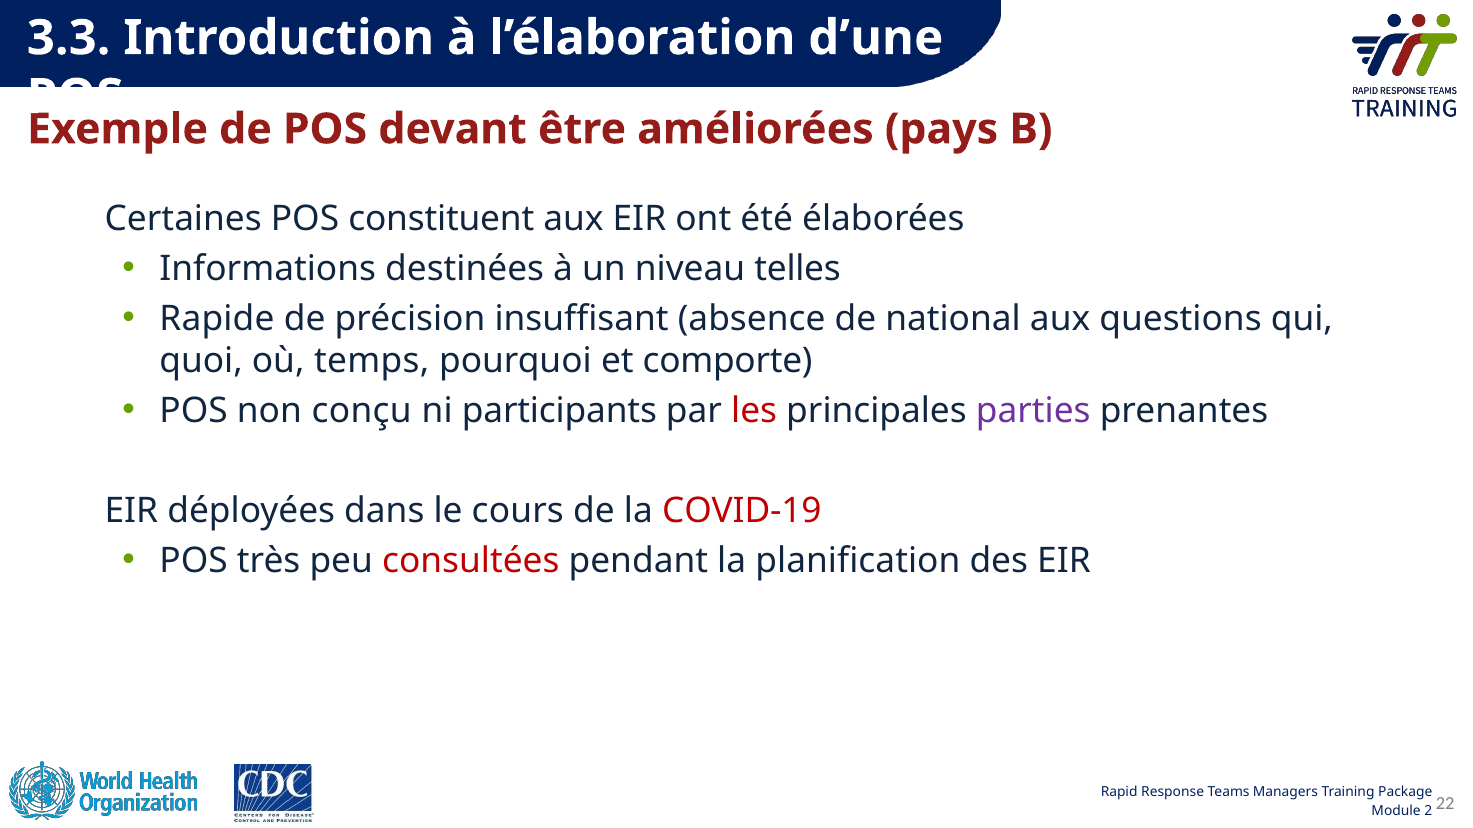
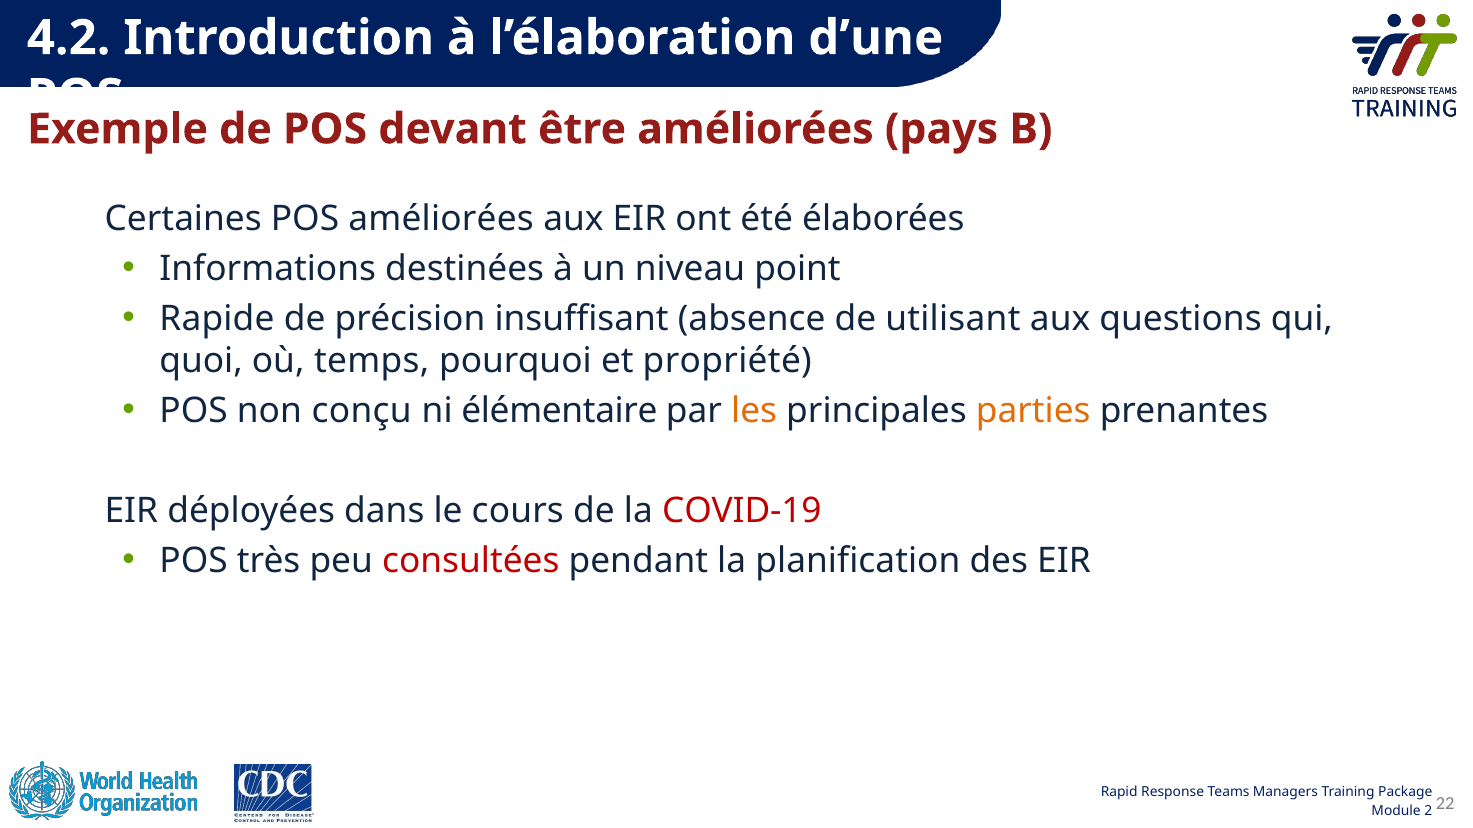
3.3: 3.3 -> 4.2 (69, 38)
POS constituent: constituent -> améliorées (441, 219)
telles: telles -> point (797, 269)
national: national -> utilisant (953, 319)
comporte: comporte -> propriété (727, 361)
participants: participants -> élémentaire (559, 411)
les colour: red -> orange (754, 411)
parties colour: purple -> orange (1033, 411)
